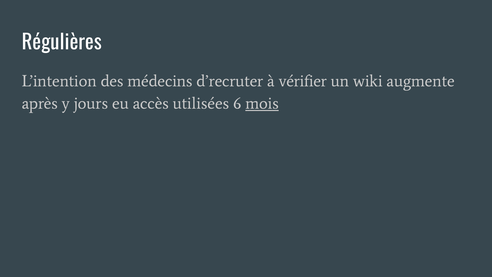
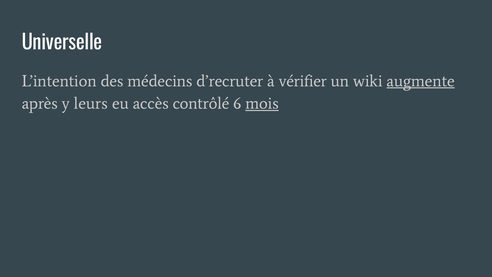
Régulières: Régulières -> Universelle (62, 43)
augmente underline: none -> present (421, 81)
jours: jours -> leurs (91, 103)
utilisées: utilisées -> contrôlé (201, 103)
